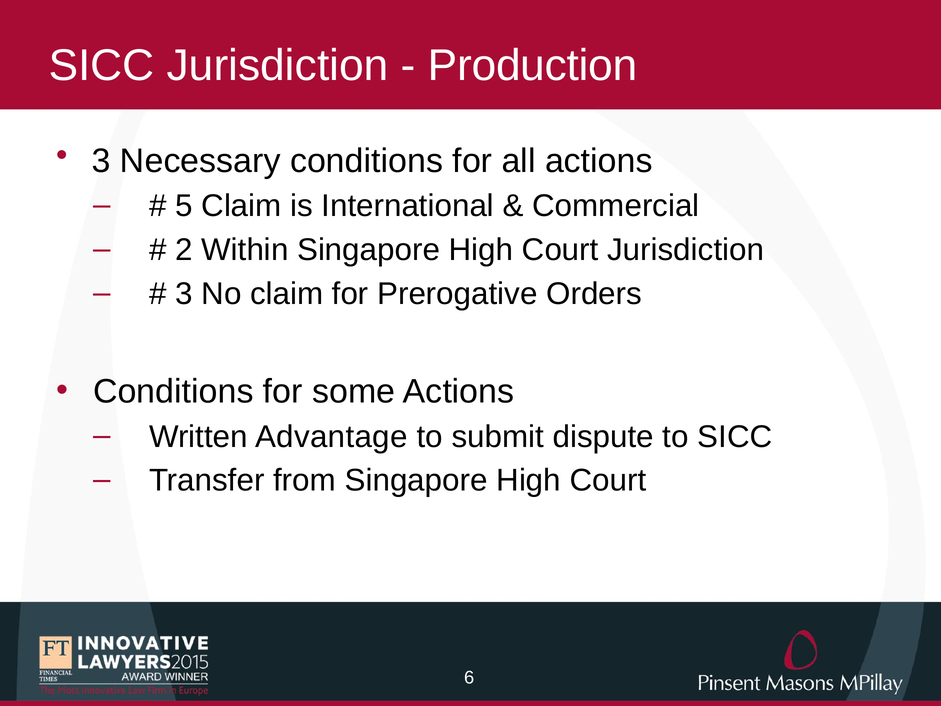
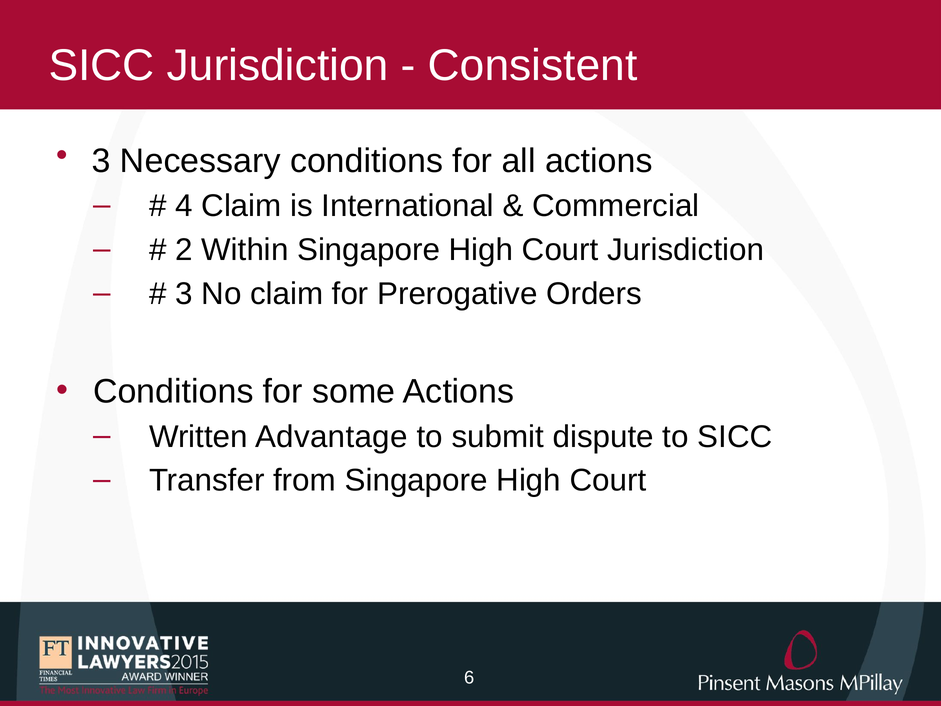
Production: Production -> Consistent (533, 66)
5: 5 -> 4 (184, 206)
